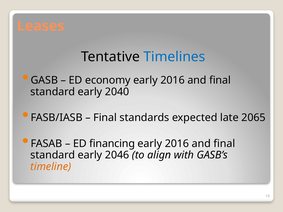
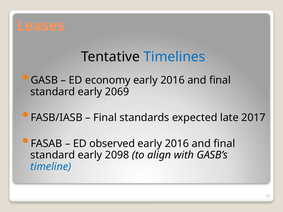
2040: 2040 -> 2069 (117, 92)
2065: 2065 -> 2017 (254, 118)
financing: financing -> observed (112, 144)
2046: 2046 -> 2098 (117, 155)
timeline colour: orange -> blue (51, 167)
